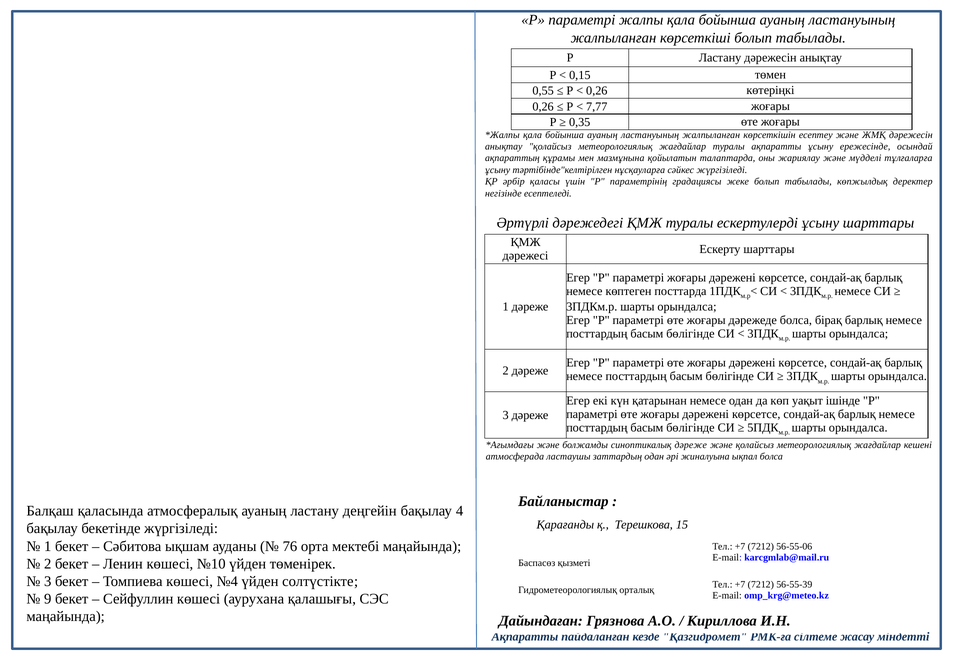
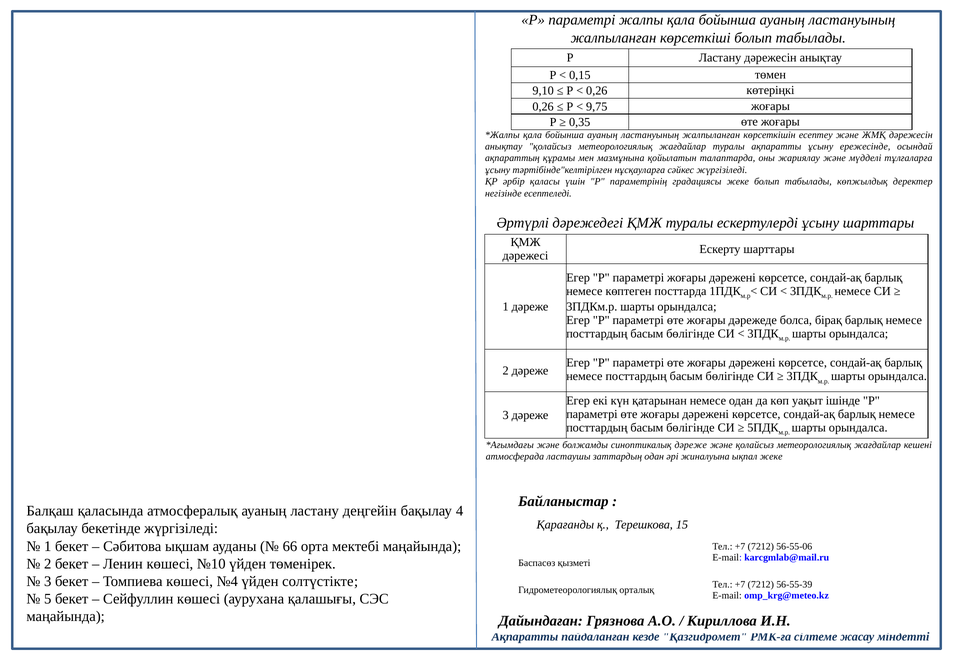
0,55: 0,55 -> 9,10 (543, 91)
7,77: 7,77 -> 9,75 (597, 107)
ықпал болса: болса -> жеке (771, 457)
76: 76 -> 66 (290, 546)
9: 9 -> 5 (48, 599)
